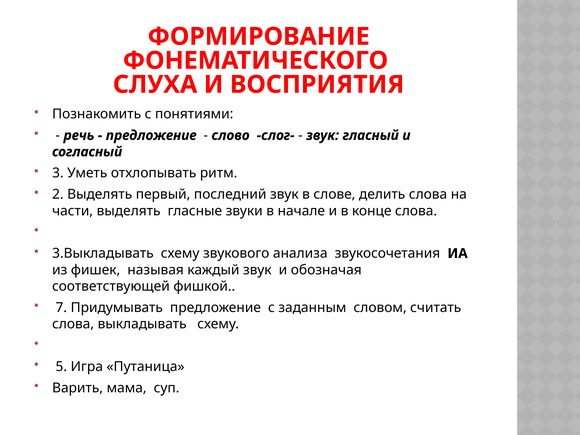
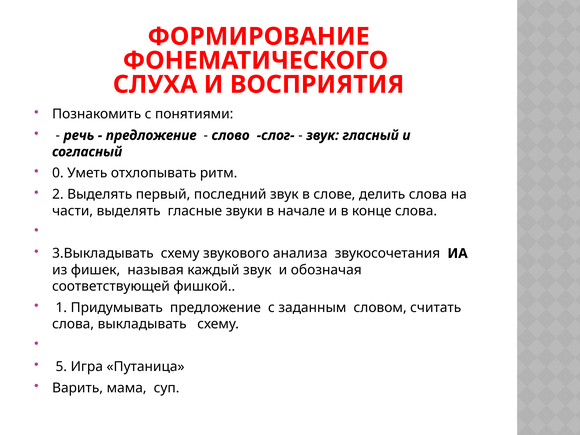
3: 3 -> 0 (58, 173)
7: 7 -> 1 (61, 308)
